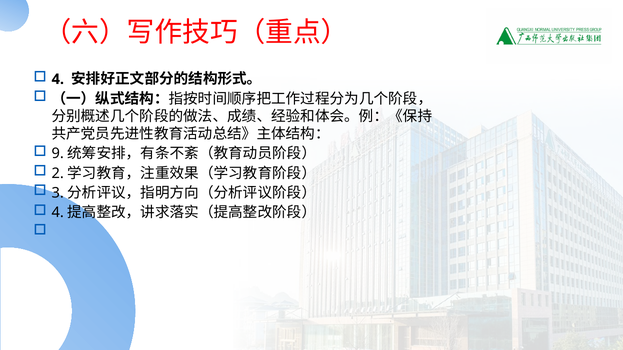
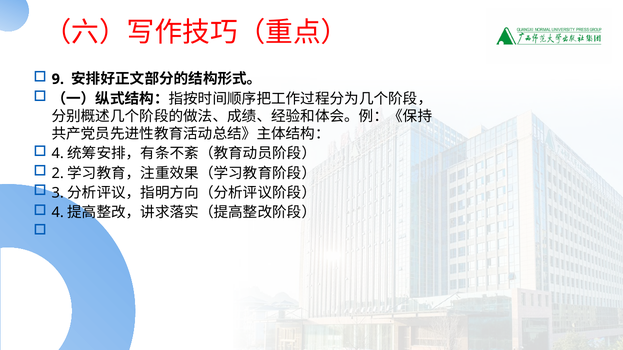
4: 4 -> 9 (58, 79)
9: 9 -> 4 (58, 154)
